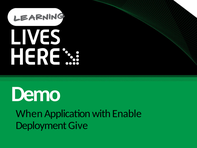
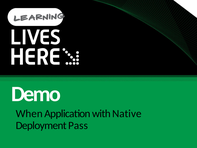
Enable: Enable -> Native (127, 113)
Give: Give -> Pass (78, 125)
